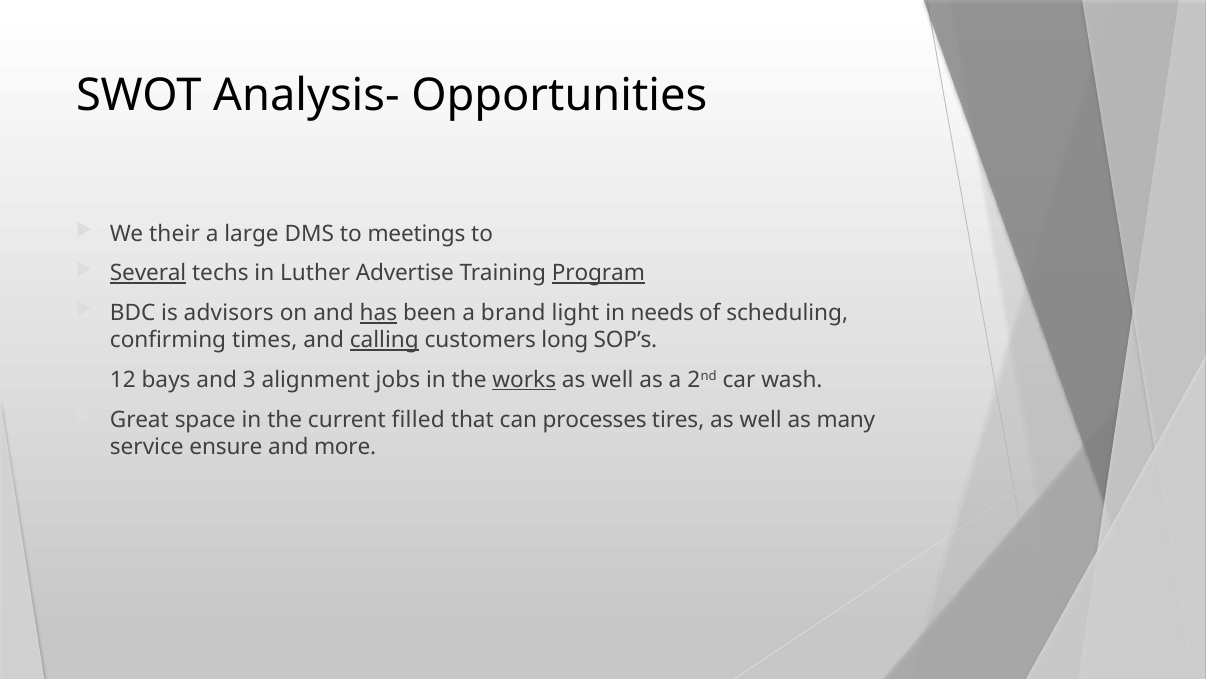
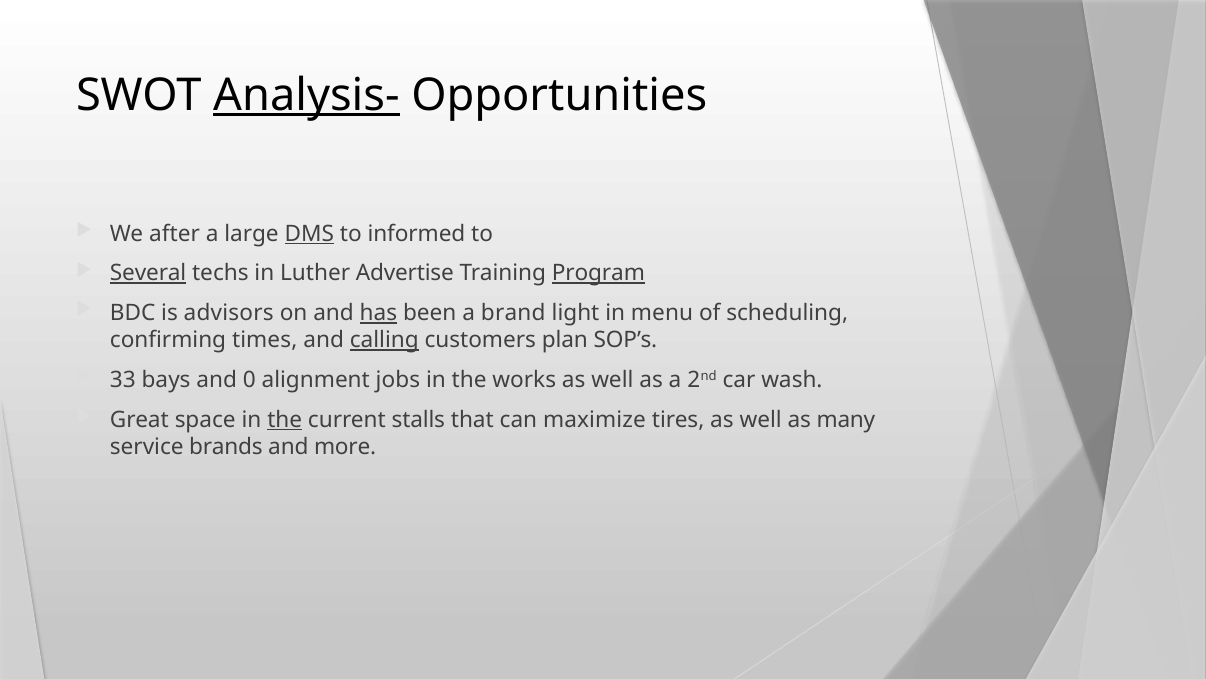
Analysis- underline: none -> present (306, 95)
their: their -> after (175, 233)
DMS underline: none -> present (309, 233)
meetings: meetings -> informed (416, 233)
needs: needs -> menu (662, 313)
long: long -> plan (565, 340)
12: 12 -> 33 (123, 380)
3: 3 -> 0 (249, 380)
works underline: present -> none (524, 380)
the underline: none -> present (285, 419)
filled: filled -> stalls (418, 419)
processes: processes -> maximize (594, 419)
ensure: ensure -> brands (226, 446)
